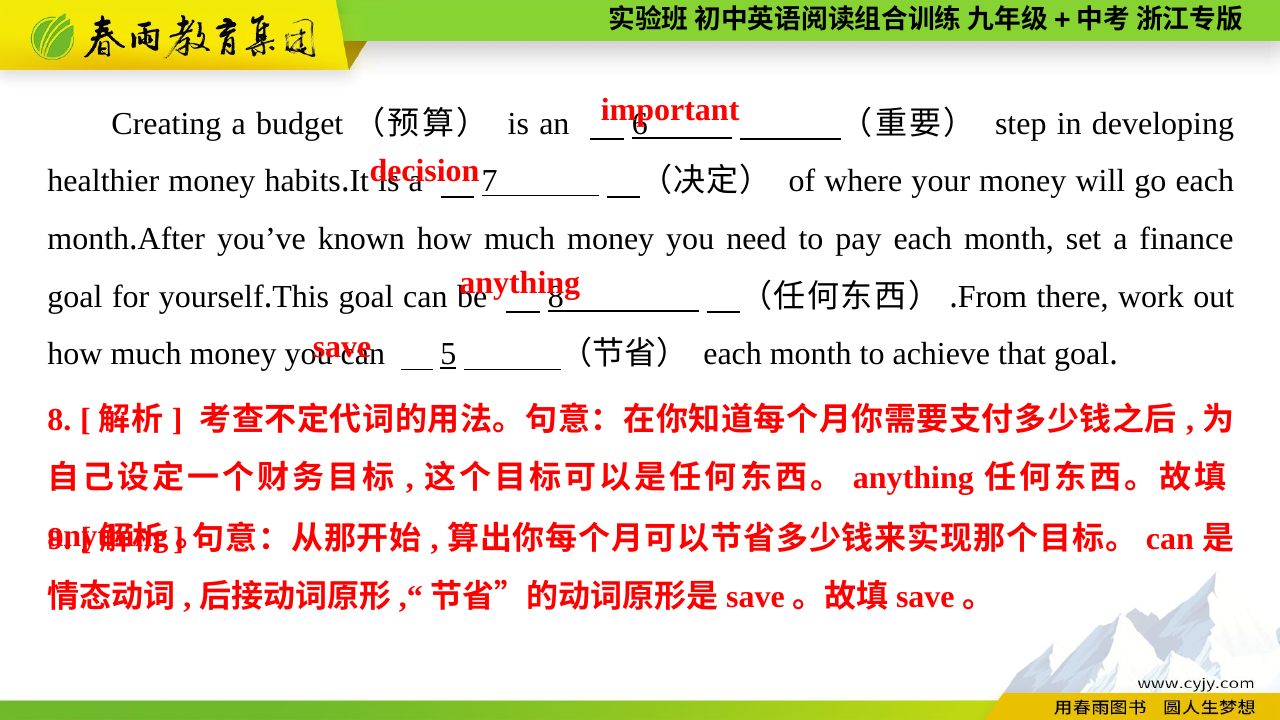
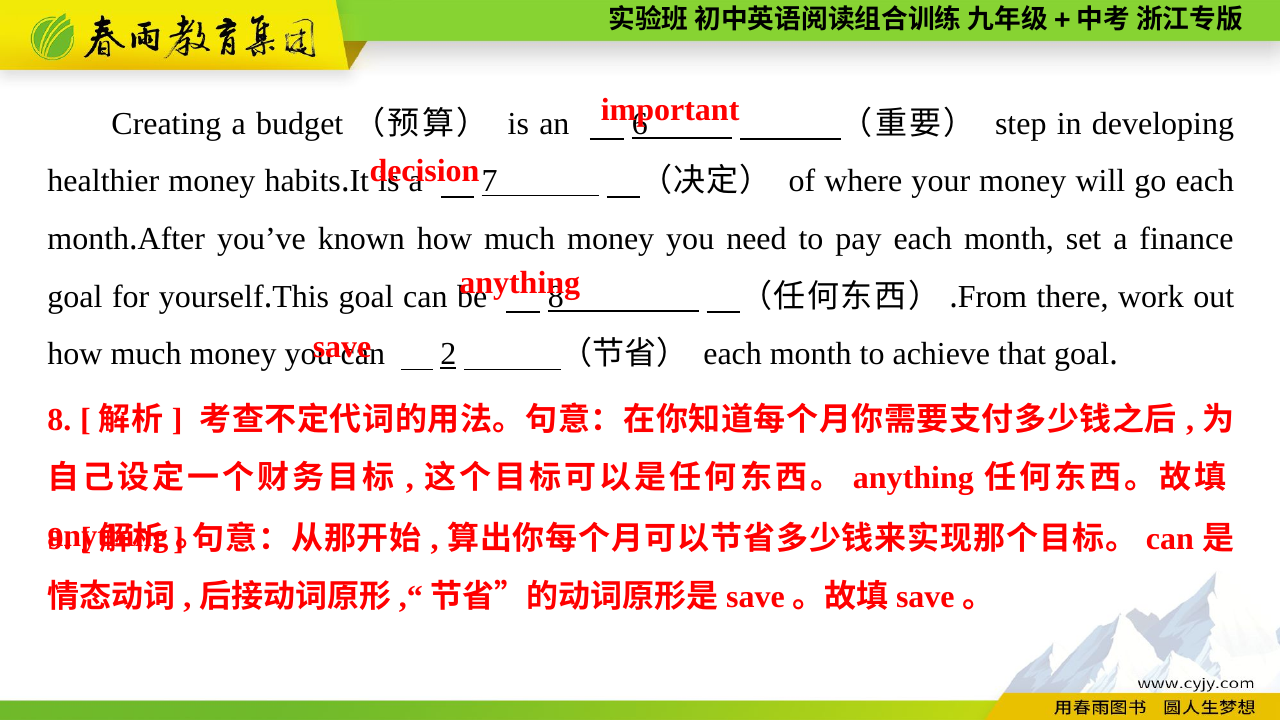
5: 5 -> 2 (448, 354)
